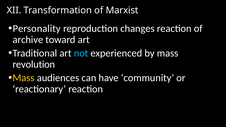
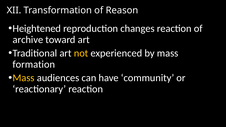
Marxist: Marxist -> Reason (122, 10)
Personality: Personality -> Heightened (37, 28)
not colour: light blue -> yellow (81, 53)
revolution: revolution -> formation (34, 64)
